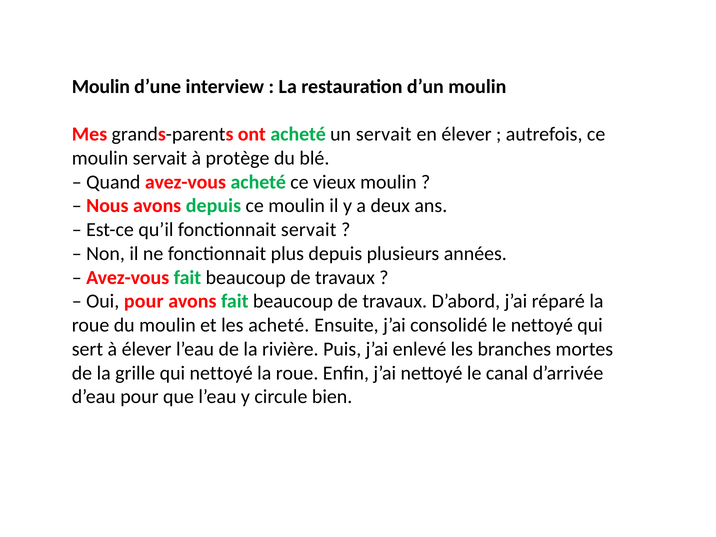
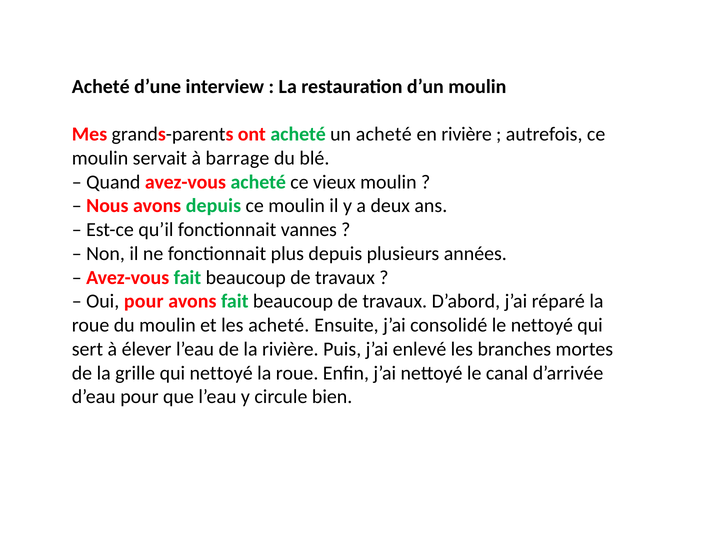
Moulin: Moulin -> Acheté (101, 87)
un servait: servait -> acheté (384, 134)
en élever: élever -> rivière (467, 134)
protège: protège -> barrage (237, 158)
fonctionnait servait: servait -> vannes (309, 230)
